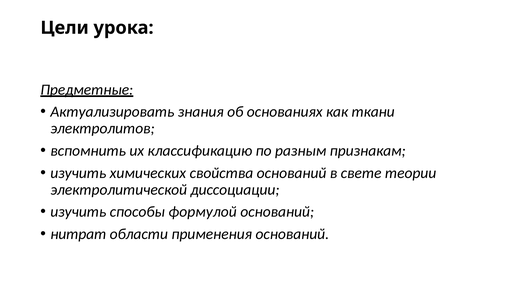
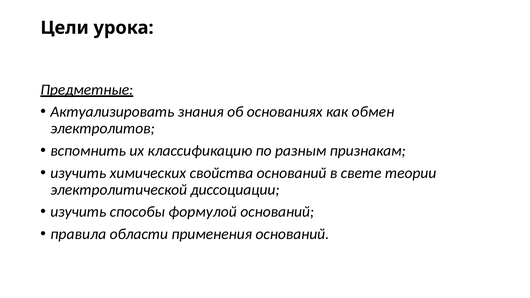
ткани: ткани -> обмен (373, 112)
нитрат: нитрат -> правила (78, 234)
